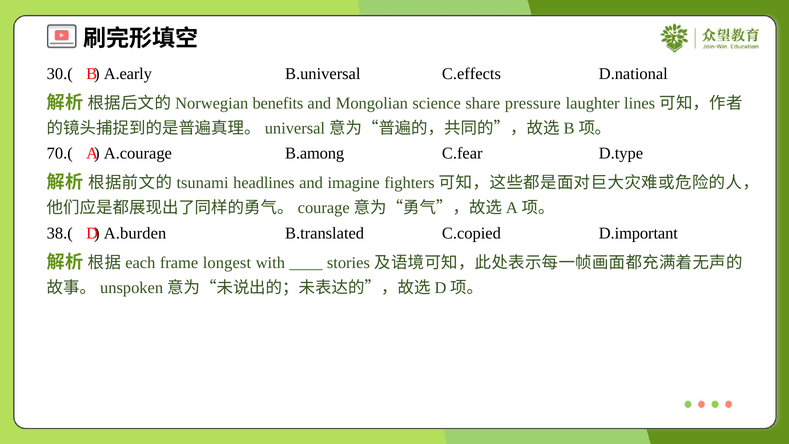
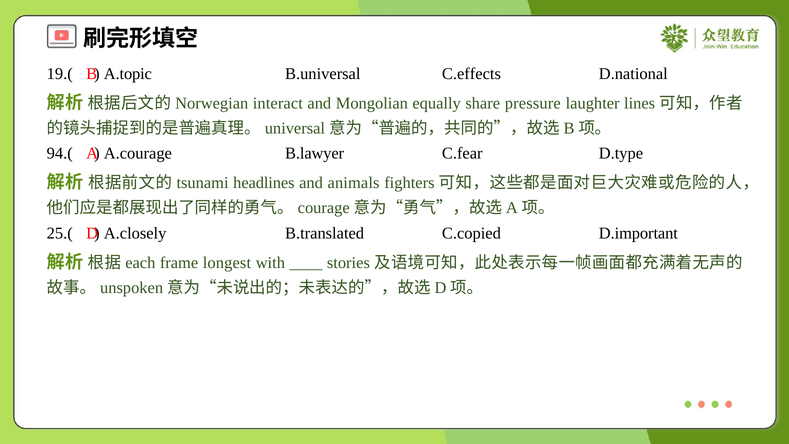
30.(: 30.( -> 19.( (60, 74)
A.early: A.early -> A.topic (128, 74)
benefits: benefits -> interact (278, 103)
science: science -> equally (437, 103)
70.(: 70.( -> 94.( (60, 153)
B.among: B.among -> B.lawyer (315, 153)
imagine: imagine -> animals (354, 183)
38.(: 38.( -> 25.( (60, 233)
A.burden: A.burden -> A.closely (135, 233)
